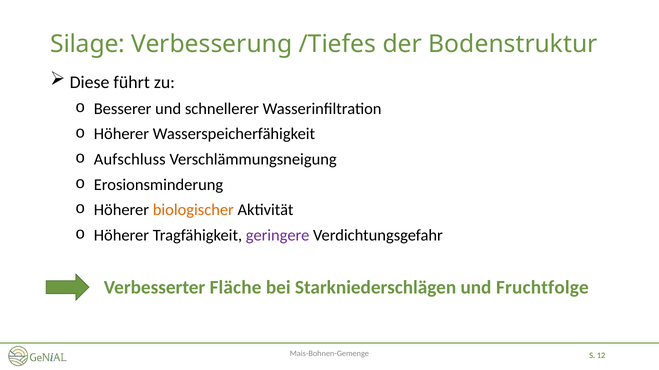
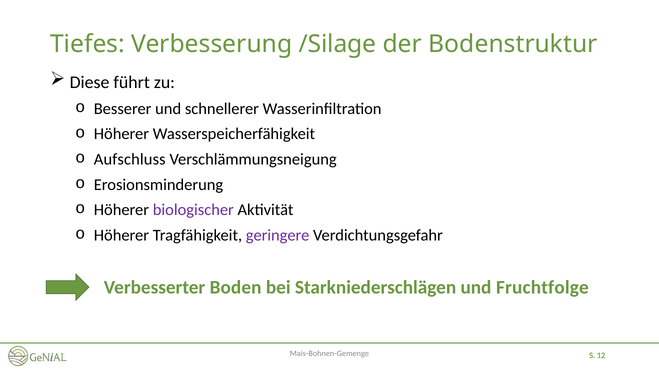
Silage: Silage -> Tiefes (88, 44)
/Tiefes: /Tiefes -> /Silage (338, 44)
biologischer colour: orange -> purple (193, 210)
Fläche: Fläche -> Boden (236, 288)
